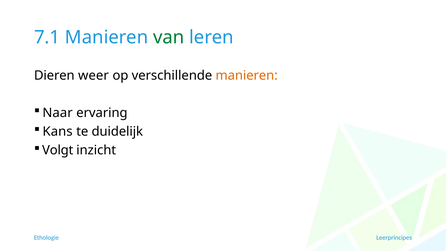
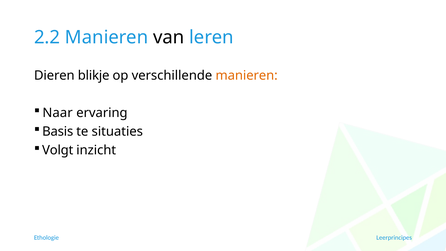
7.1: 7.1 -> 2.2 (47, 37)
van colour: green -> black (169, 37)
weer: weer -> blikje (94, 75)
Kans: Kans -> Basis (58, 132)
duidelijk: duidelijk -> situaties (117, 132)
